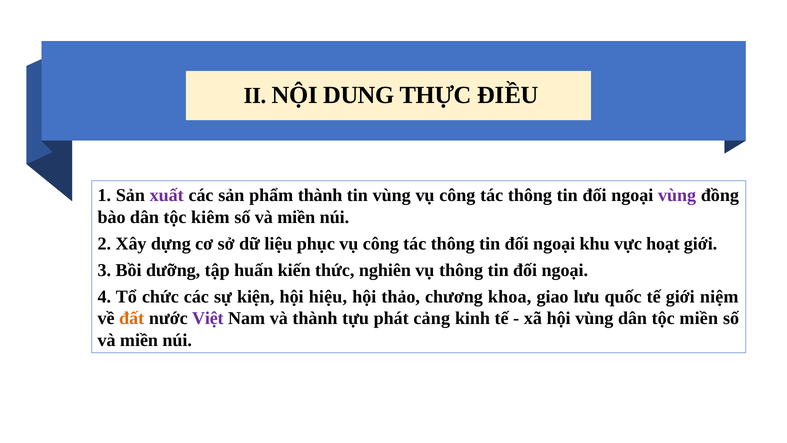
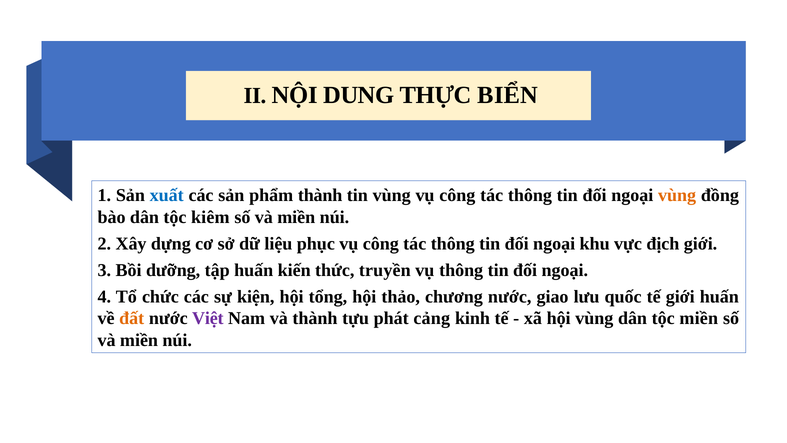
ĐIỀU: ĐIỀU -> BIỂN (508, 95)
xuất colour: purple -> blue (167, 195)
vùng colour: purple -> orange (677, 195)
hoạt: hoạt -> địch (663, 244)
nghiên: nghiên -> truyền (385, 270)
hiệu: hiệu -> tổng (328, 297)
chương khoa: khoa -> nước (510, 297)
giới niệm: niệm -> huấn (719, 297)
